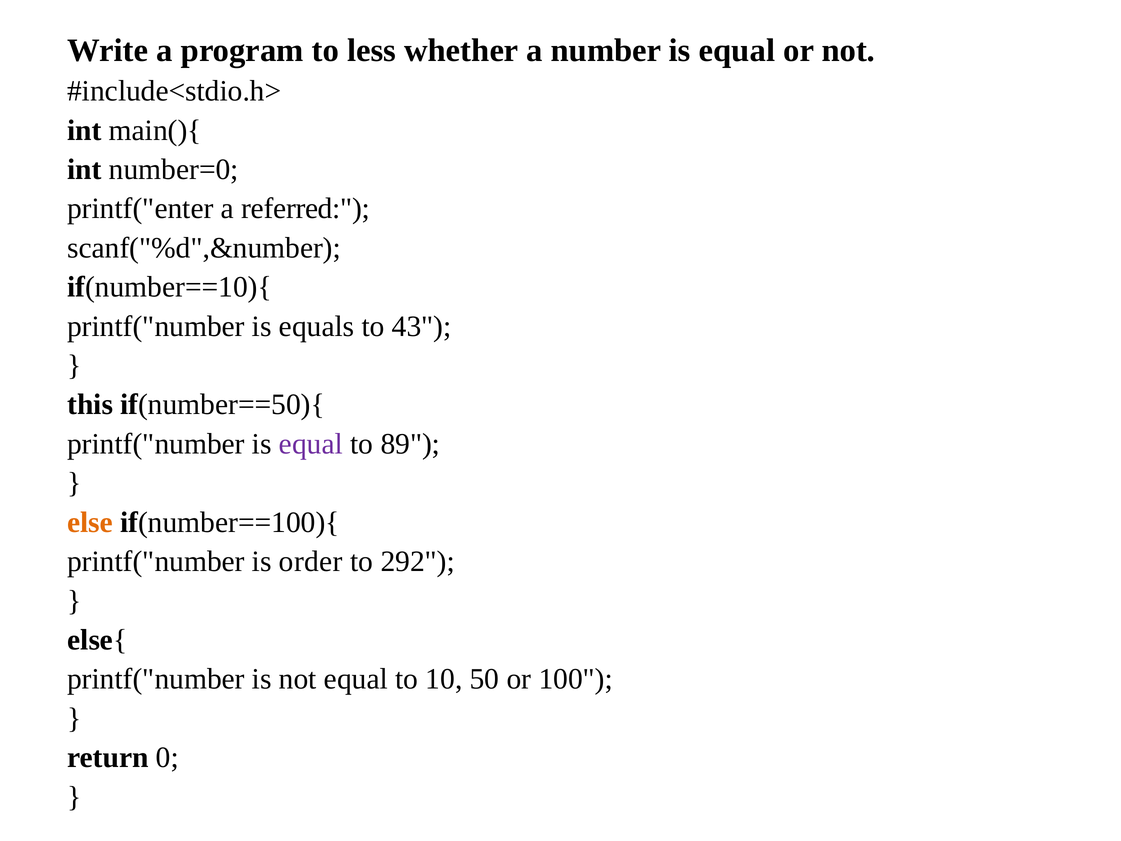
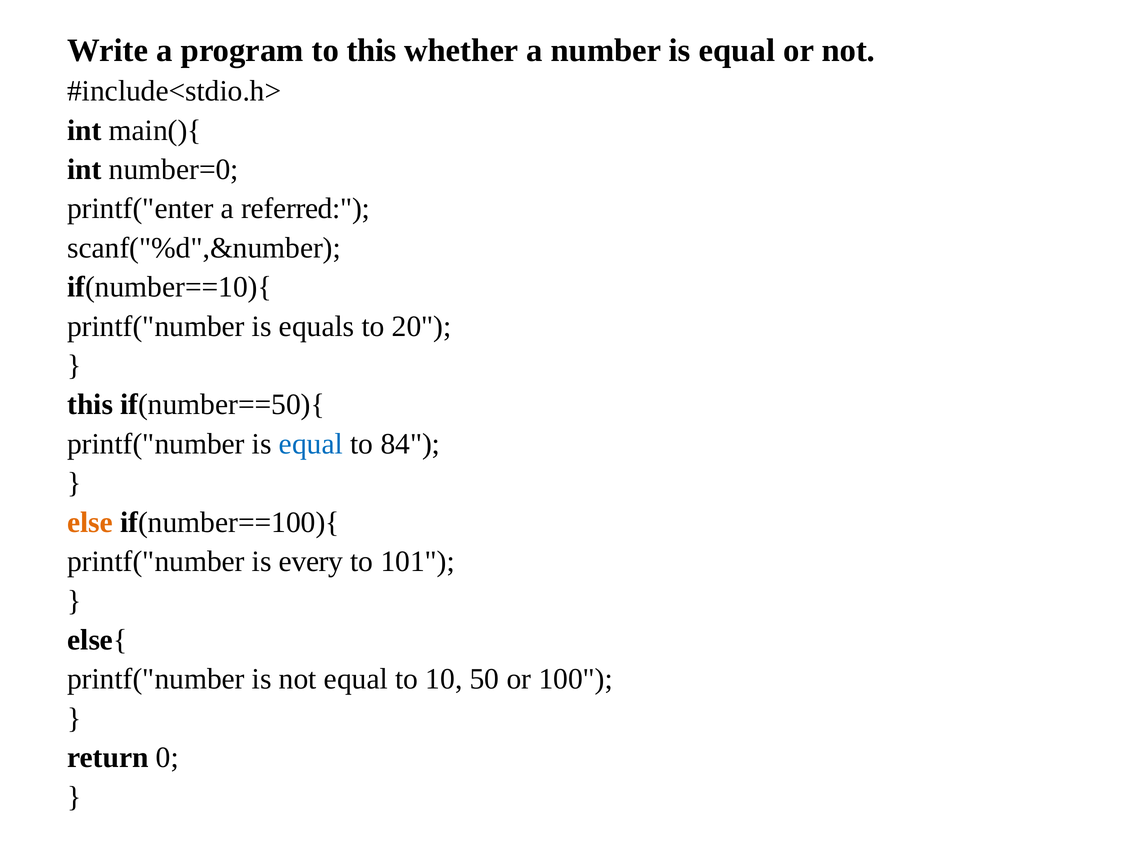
to less: less -> this (372, 51)
43: 43 -> 20 (422, 326)
equal colour: purple -> blue (311, 444)
89: 89 -> 84 (410, 444)
order: order -> every (311, 561)
292: 292 -> 101 (418, 561)
